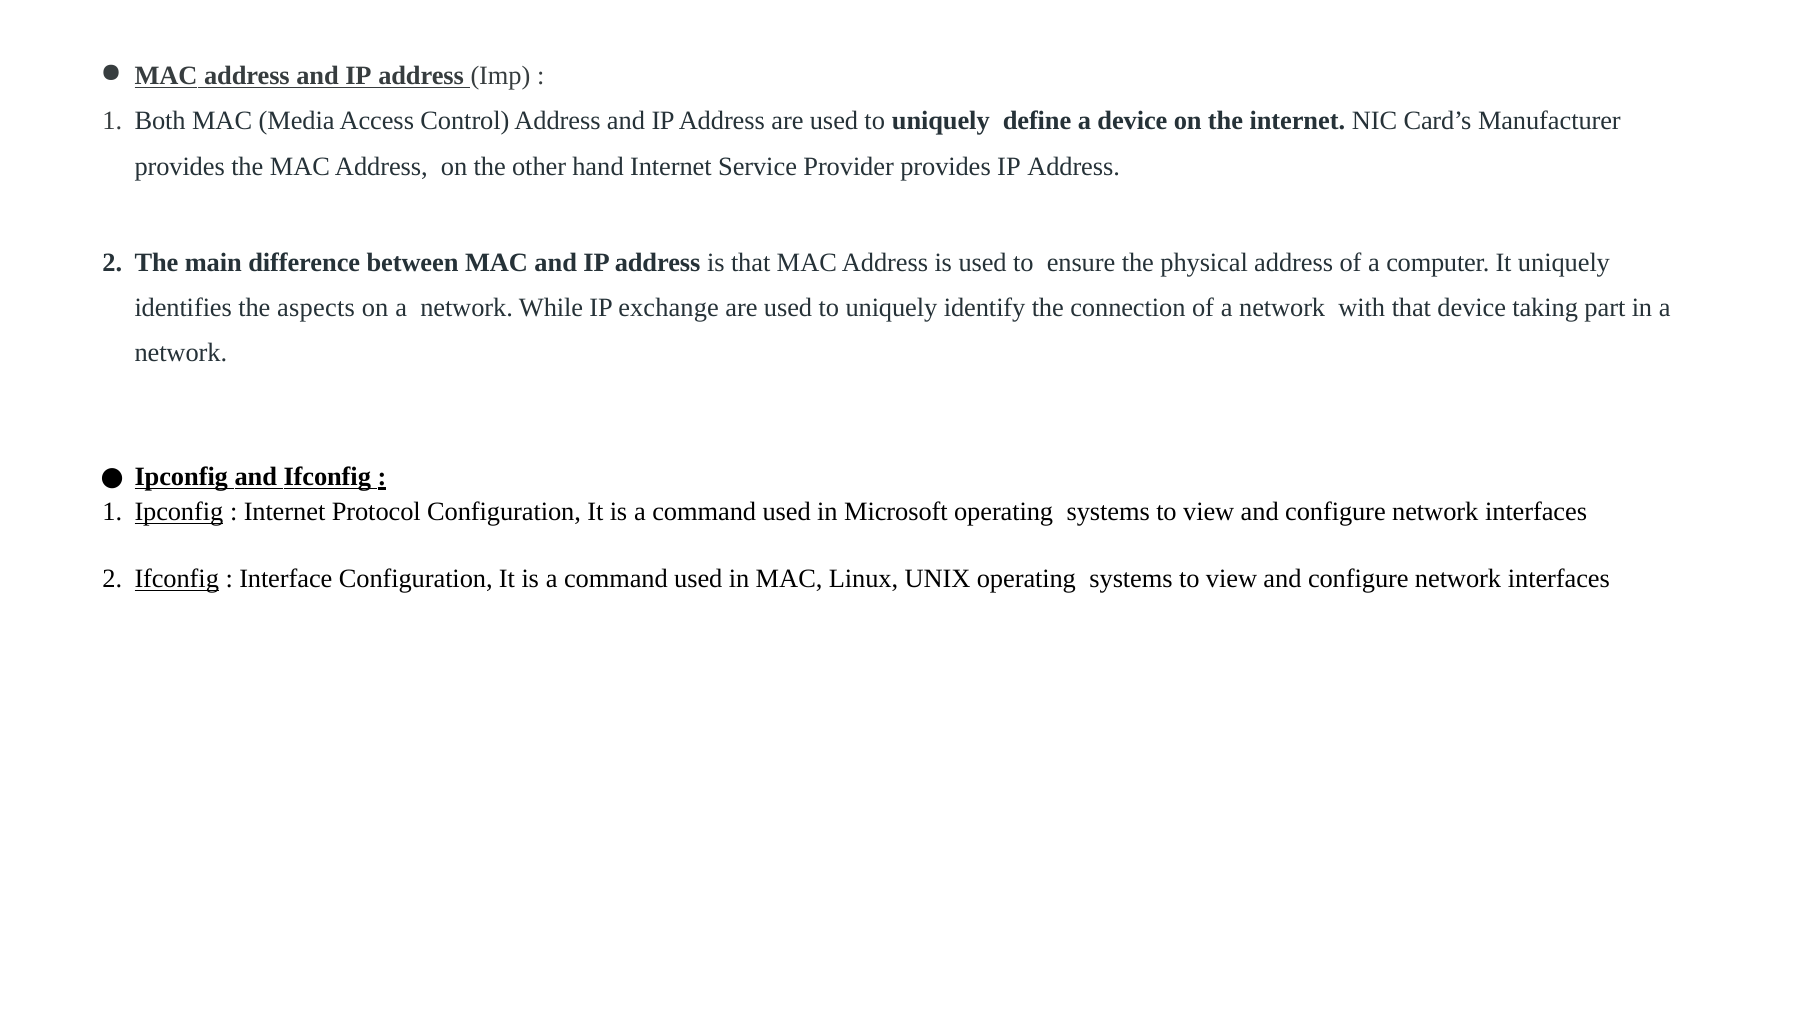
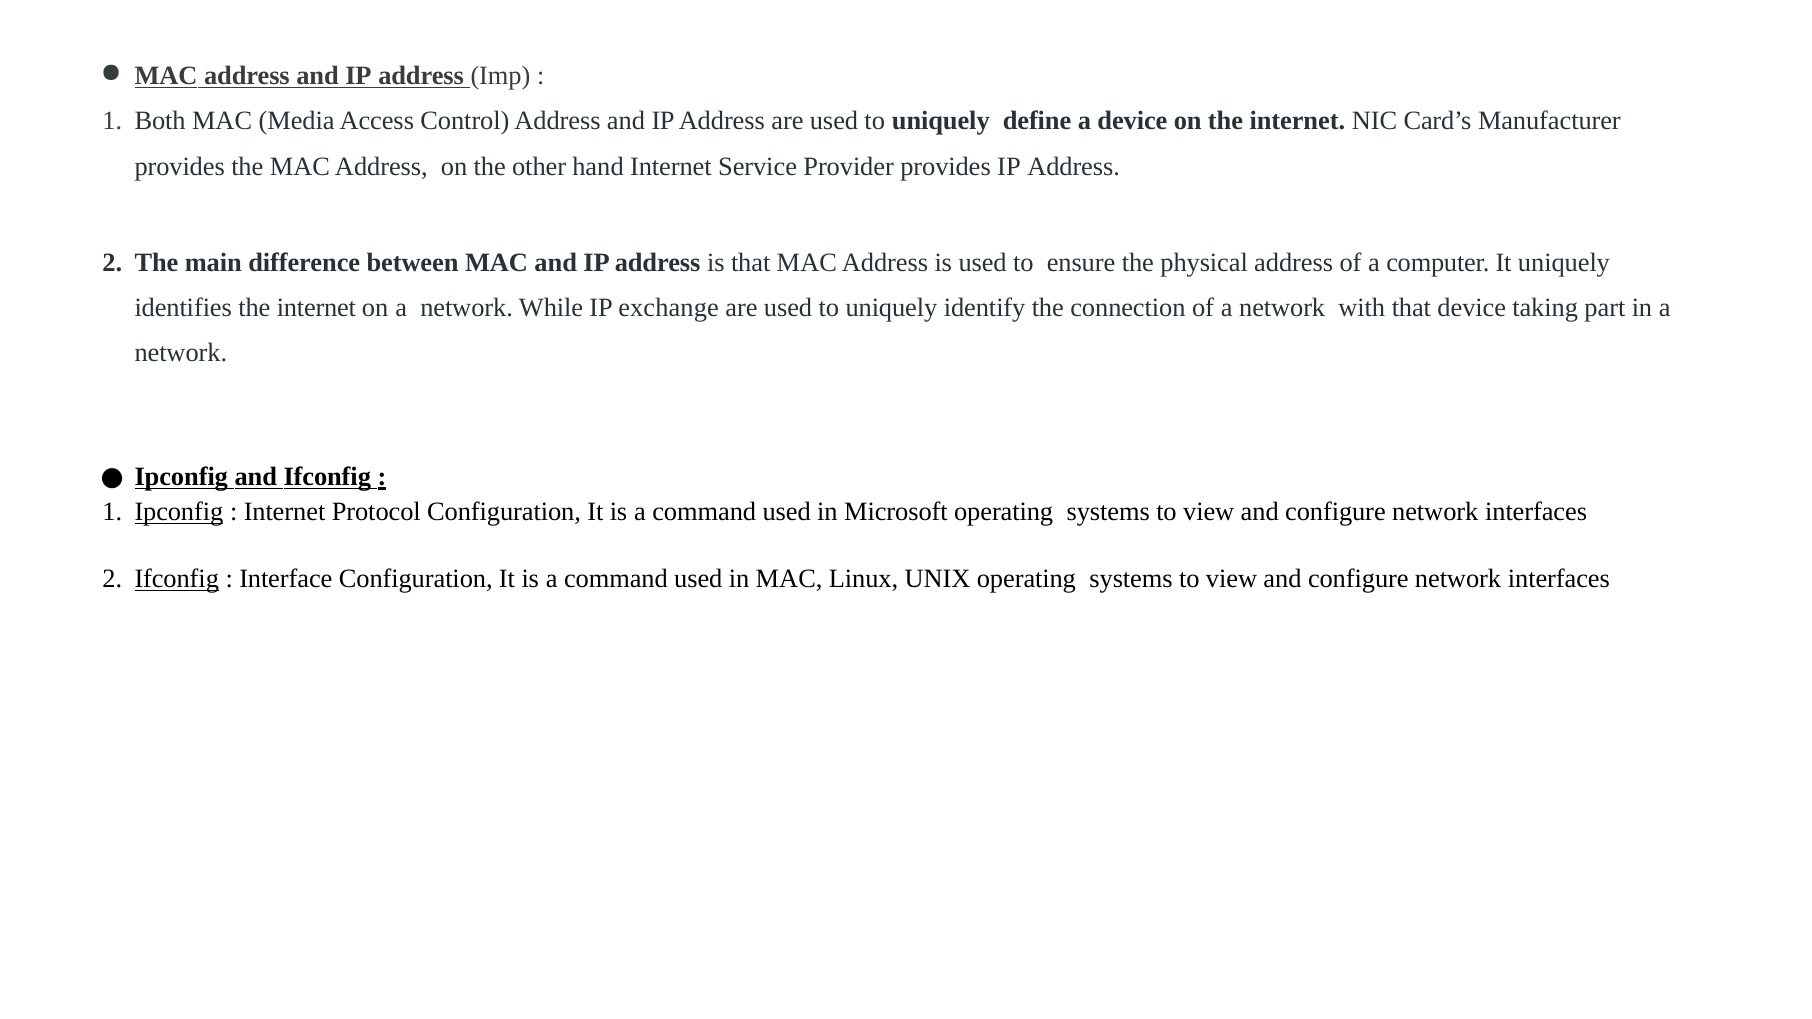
identifies the aspects: aspects -> internet (316, 308)
